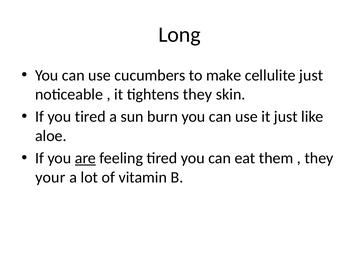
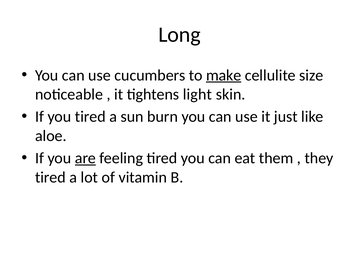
make underline: none -> present (224, 75)
cellulite just: just -> size (311, 75)
tightens they: they -> light (197, 94)
your: your -> tired (50, 177)
